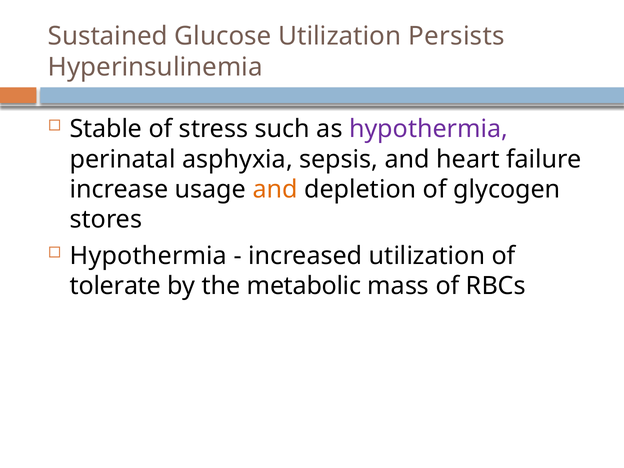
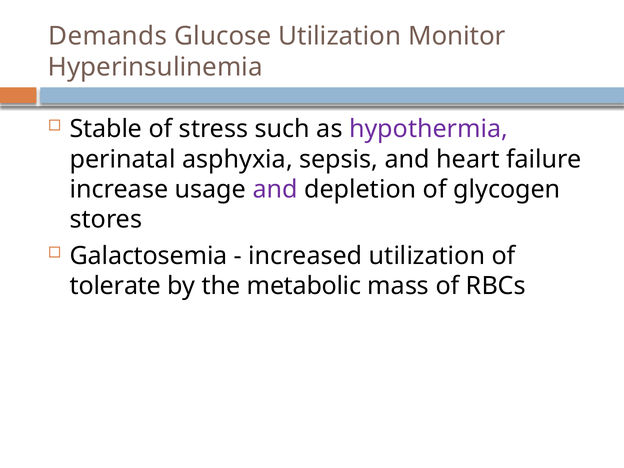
Sustained: Sustained -> Demands (108, 36)
Persists: Persists -> Monitor (457, 36)
and colour: orange -> purple (275, 189)
Hypothermia: Hypothermia -> Galactosemia (149, 256)
